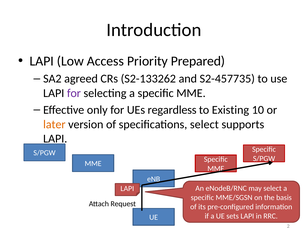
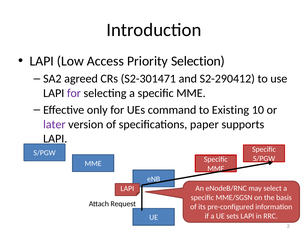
Prepared: Prepared -> Selection (198, 61)
S2-133262: S2-133262 -> S2-301471 (148, 79)
S2-457735: S2-457735 -> S2-290412 (227, 79)
regardless: regardless -> command (172, 110)
later colour: orange -> purple (54, 124)
specifications select: select -> paper (204, 124)
